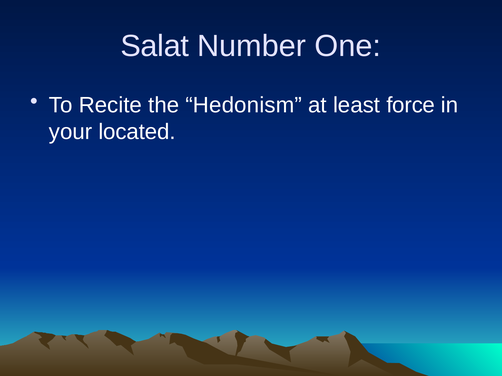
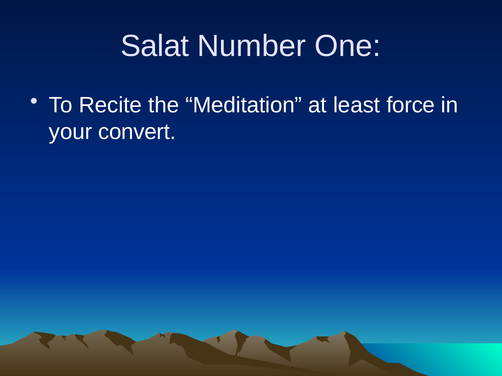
Hedonism: Hedonism -> Meditation (244, 105)
located: located -> convert (137, 132)
